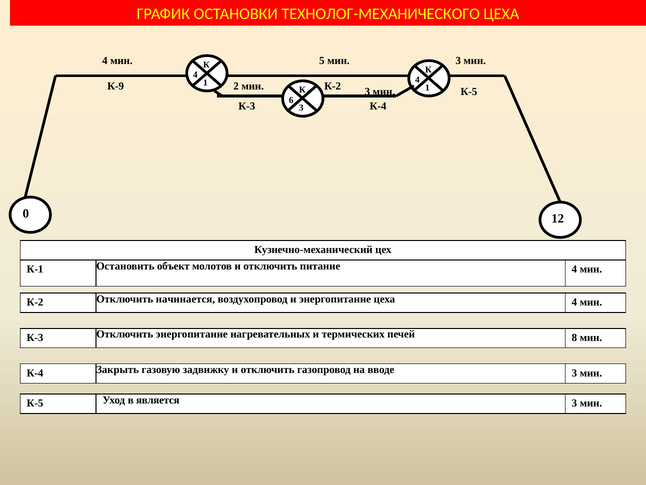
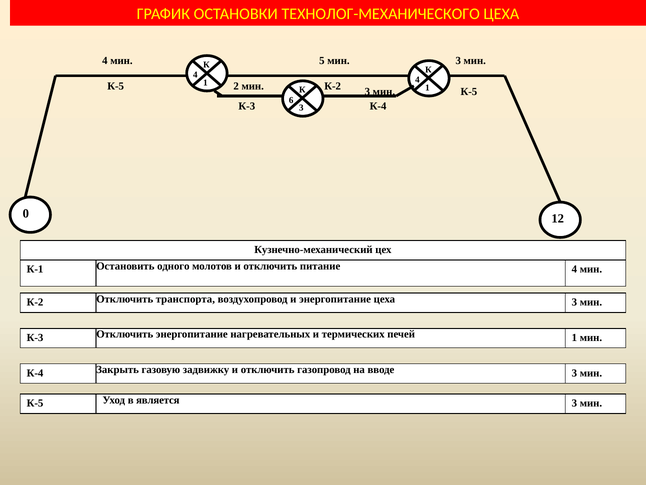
К-9: К-9 -> К-5 (116, 86)
объект: объект -> одного (173, 266)
начинается: начинается -> транспорта (185, 299)
цеха 4: 4 -> 3 (574, 302)
печей 8: 8 -> 1 (574, 337)
